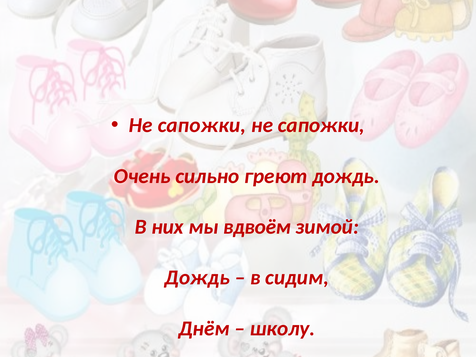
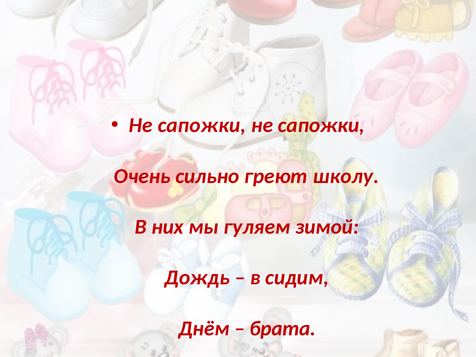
греют дождь: дождь -> школу (346, 176)
вдвоём: вдвоём -> гуляем (257, 227)
школу: школу -> брата (283, 328)
